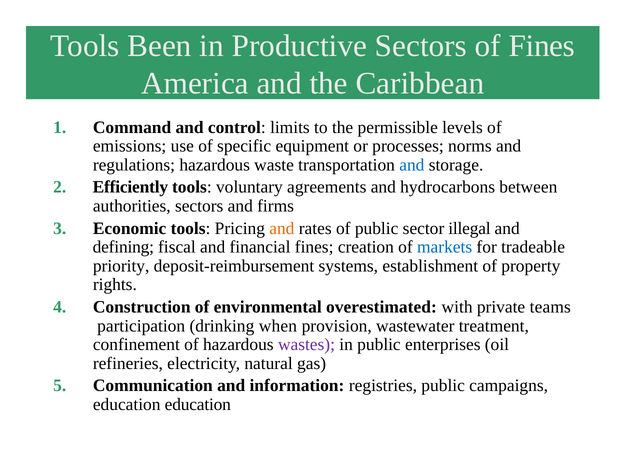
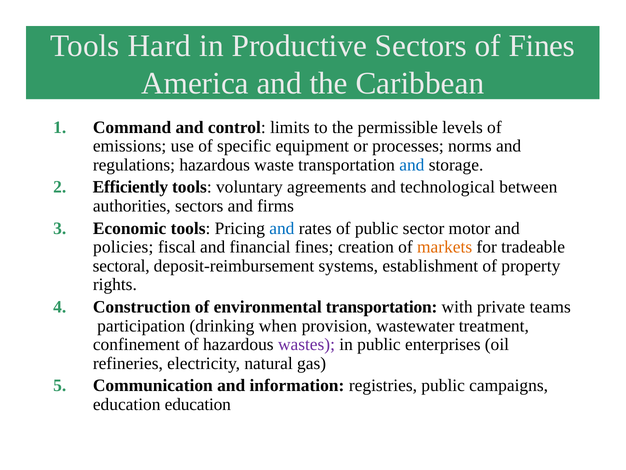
Been: Been -> Hard (159, 46)
hydrocarbons: hydrocarbons -> technological (448, 187)
and colour: orange -> blue (282, 228)
illegal: illegal -> motor (469, 228)
defining: defining -> policies (123, 247)
markets colour: blue -> orange (445, 247)
priority: priority -> sectoral (121, 266)
environmental overestimated: overestimated -> transportation (382, 307)
